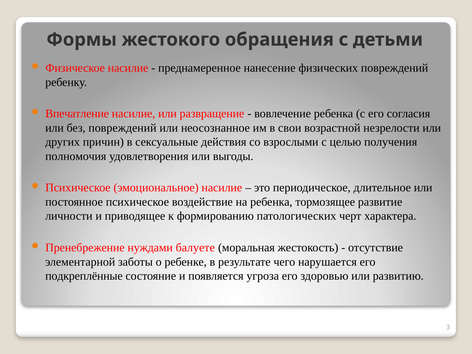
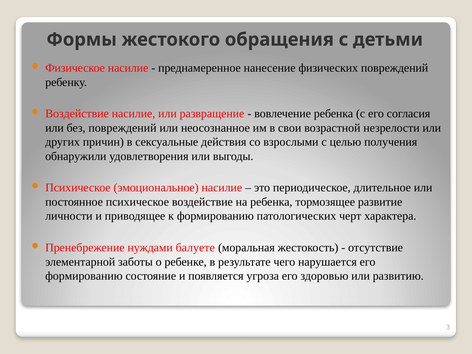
Впечатление: Впечатление -> Воздействие (77, 114)
полномочия: полномочия -> обнаружили (76, 156)
подкреплённые: подкреплённые -> формированию (84, 276)
